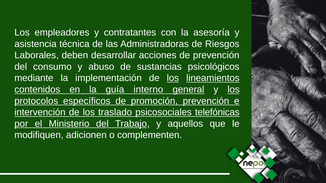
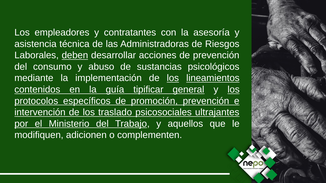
deben underline: none -> present (75, 55)
interno: interno -> tipificar (148, 90)
telefónicas: telefónicas -> ultrajantes (217, 113)
